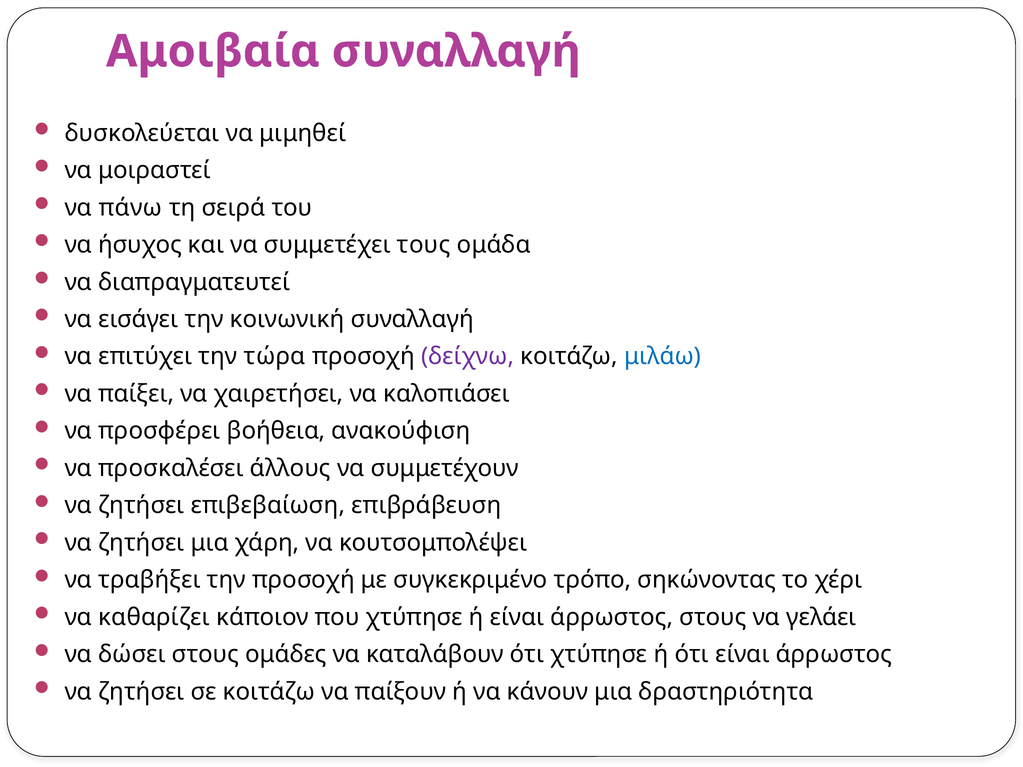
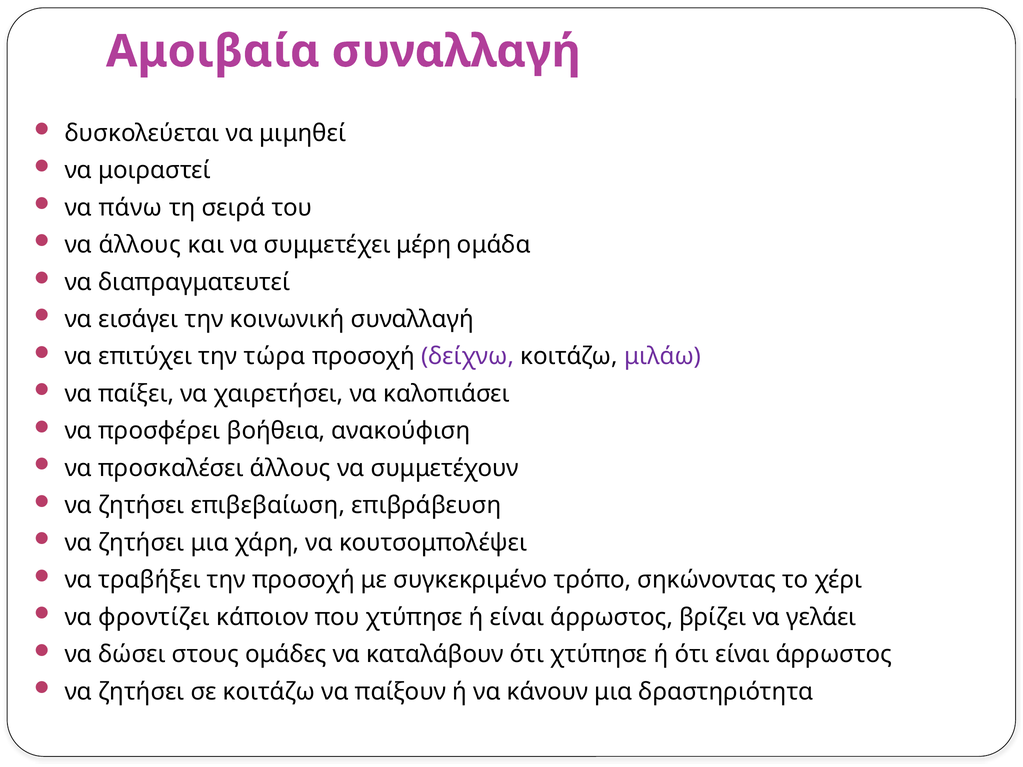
να ήσυχος: ήσυχος -> άλλους (140, 245)
τους: τους -> μέρη (424, 245)
μιλάω colour: blue -> purple (663, 357)
καθαρίζει: καθαρίζει -> φροντίζει (154, 617)
άρρωστος στους: στους -> βρίζει (713, 617)
